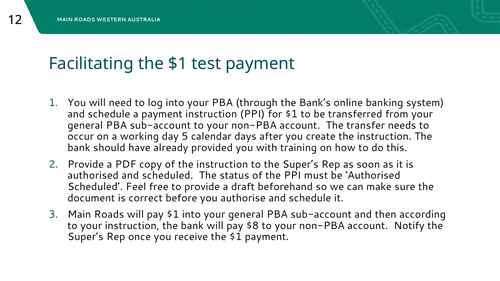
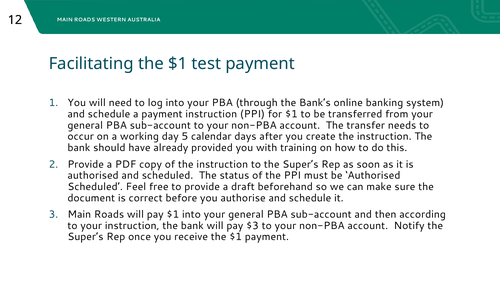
$8: $8 -> $3 (252, 226)
